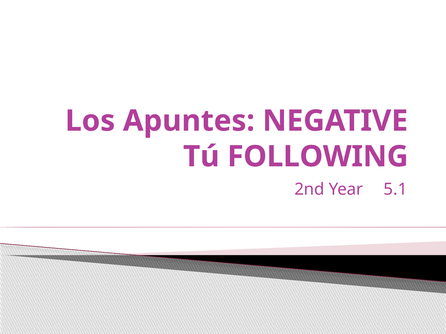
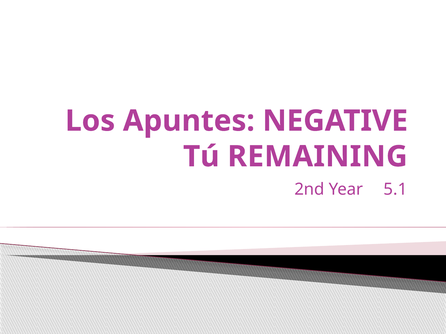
FOLLOWING: FOLLOWING -> REMAINING (318, 157)
